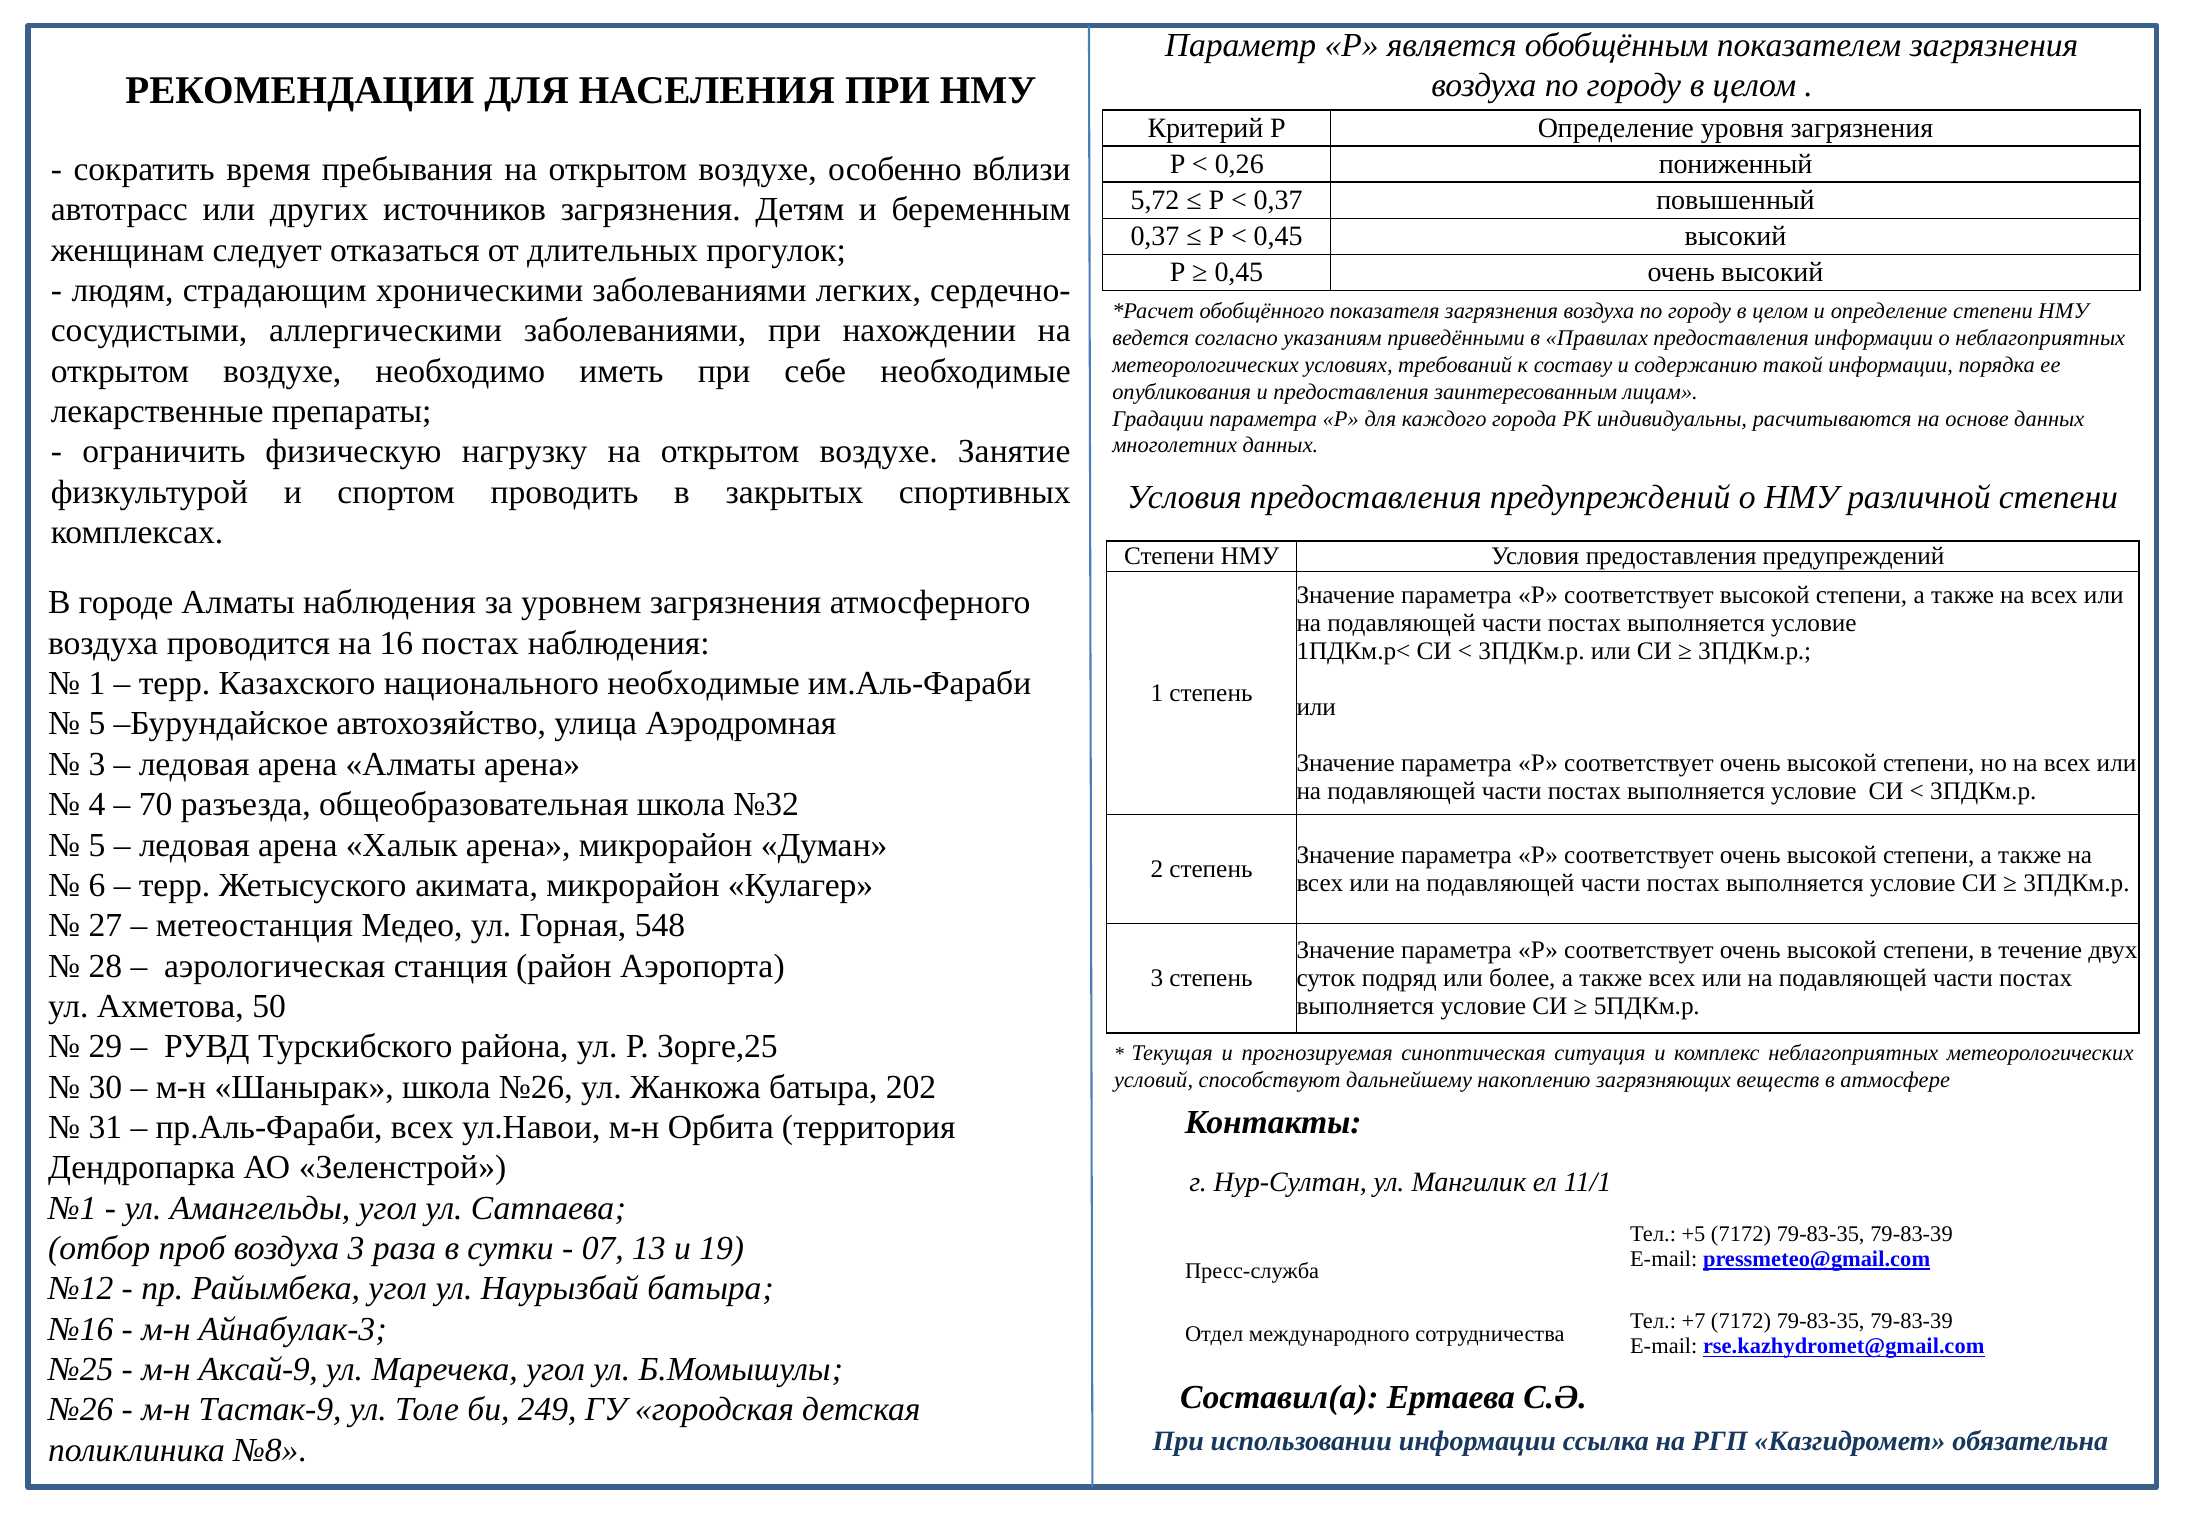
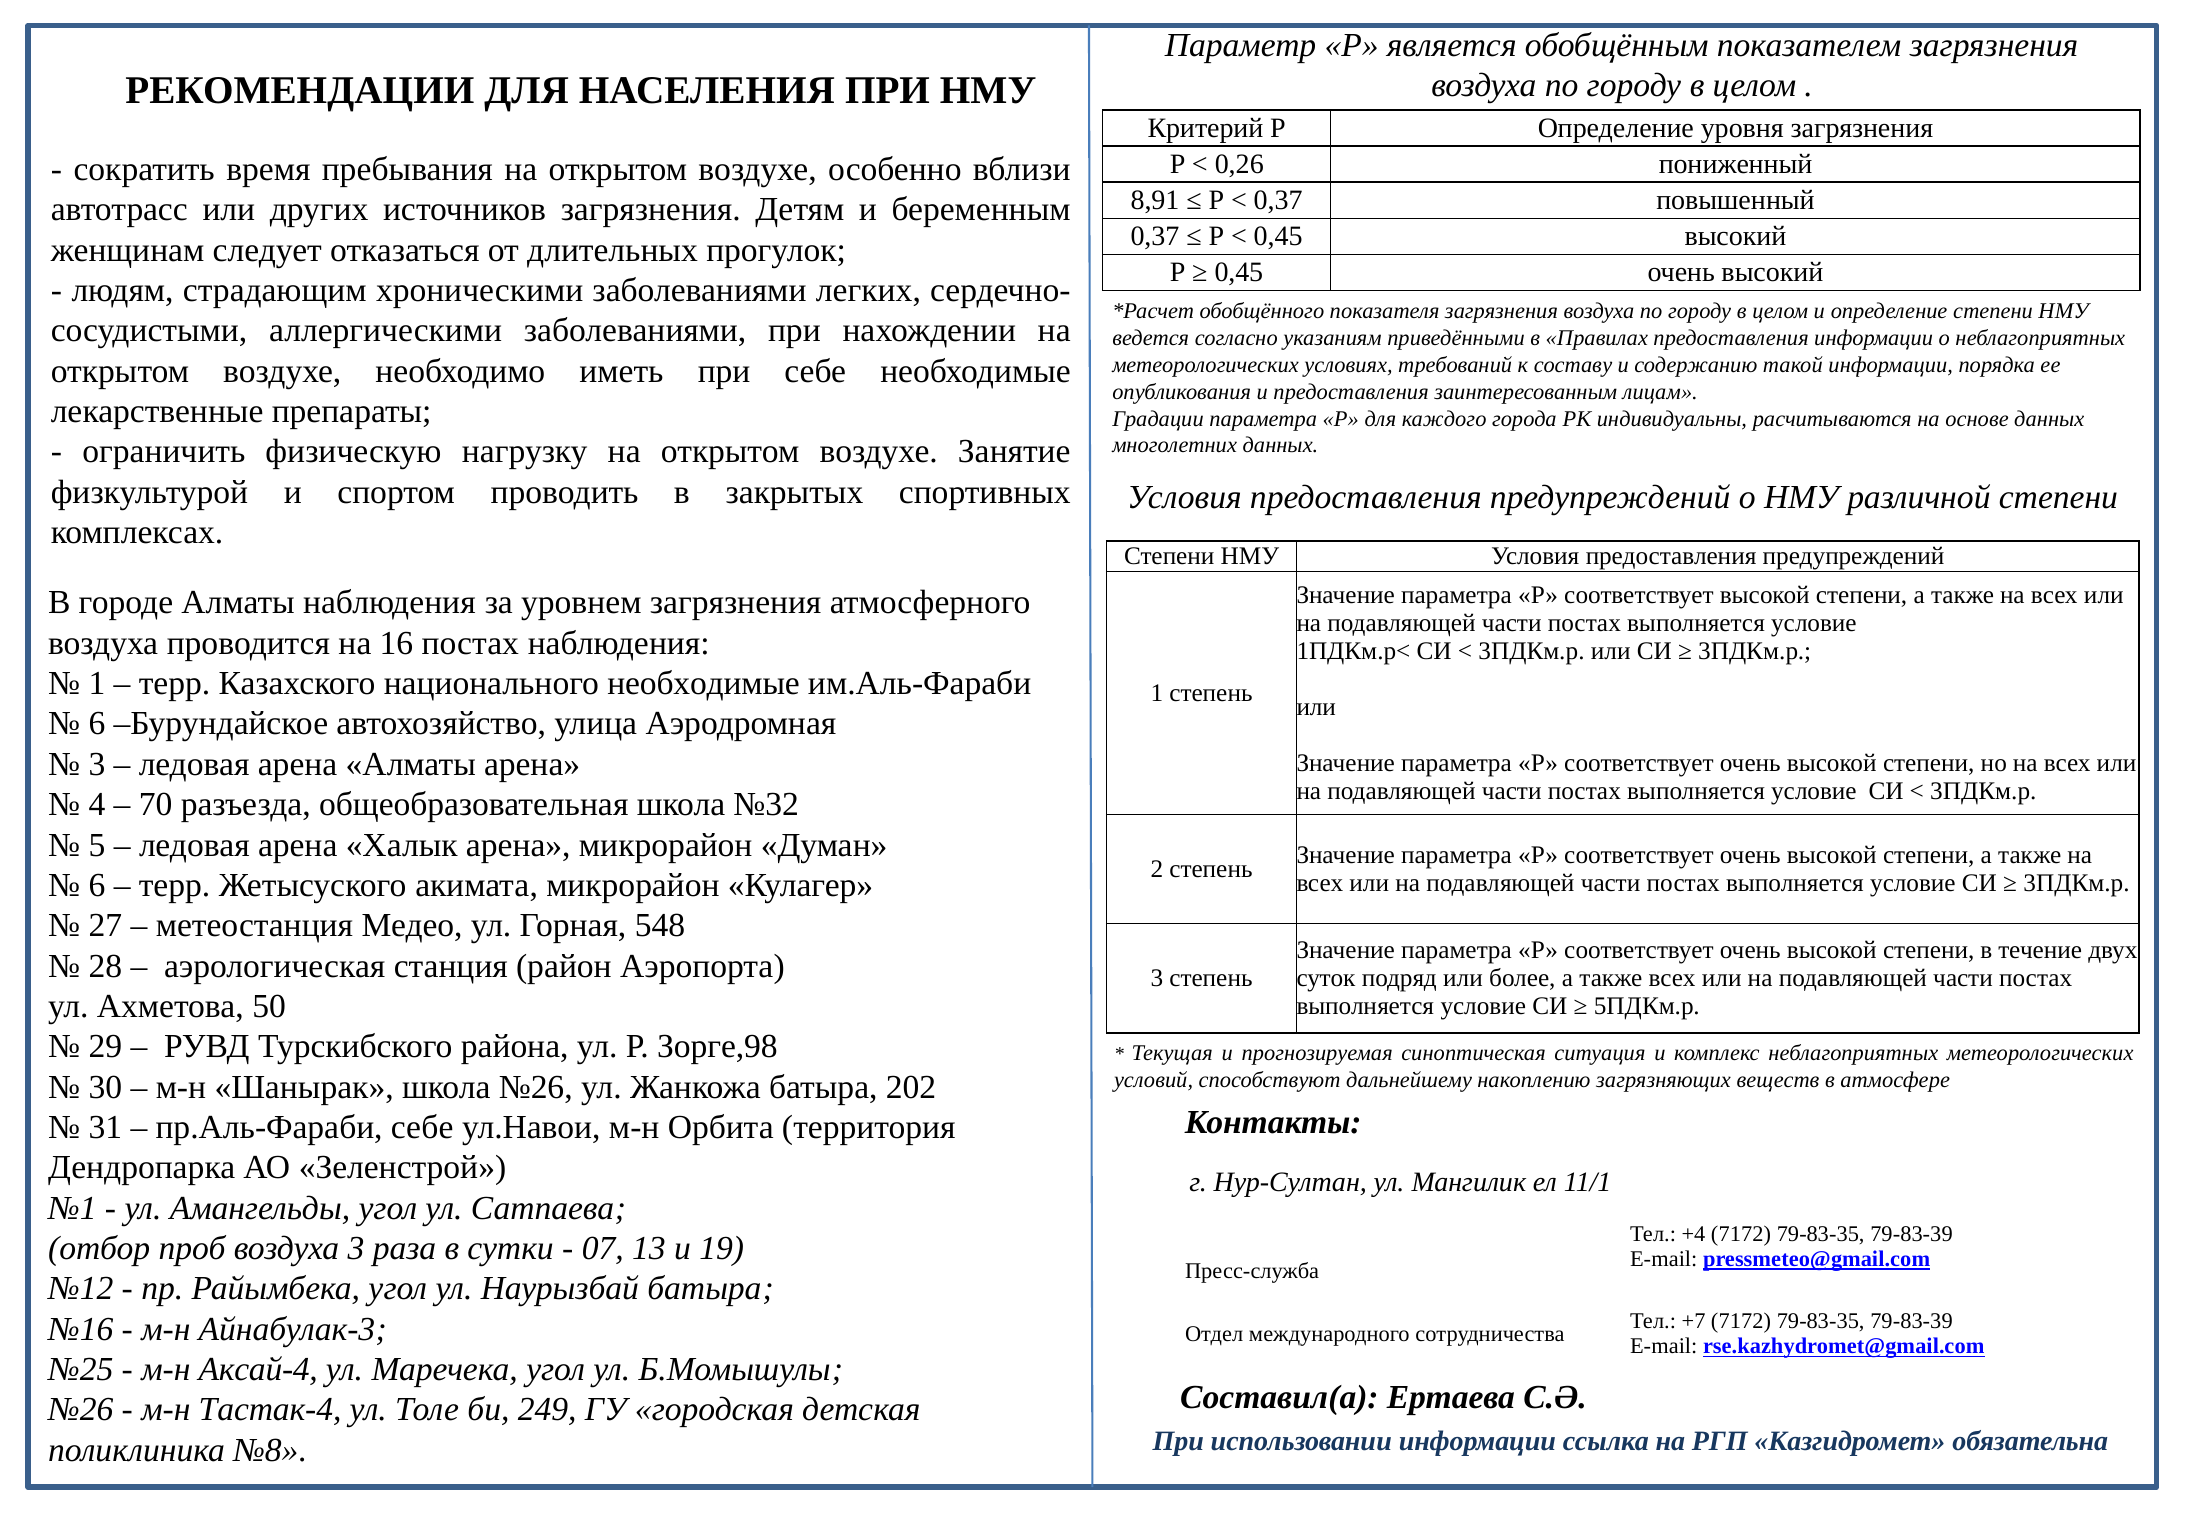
5,72: 5,72 -> 8,91 (1155, 200)
5: 5 -> 6 (97, 724)
Зорге,25: Зорге,25 -> Зорге,98 (717, 1046)
пр.Аль-Фараби всех: всех -> себе (422, 1127)
+5: +5 -> +4 (1693, 1234)
Аксай-9: Аксай-9 -> Аксай-4 (258, 1369)
Тастак-9: Тастак-9 -> Тастак-4 (270, 1409)
